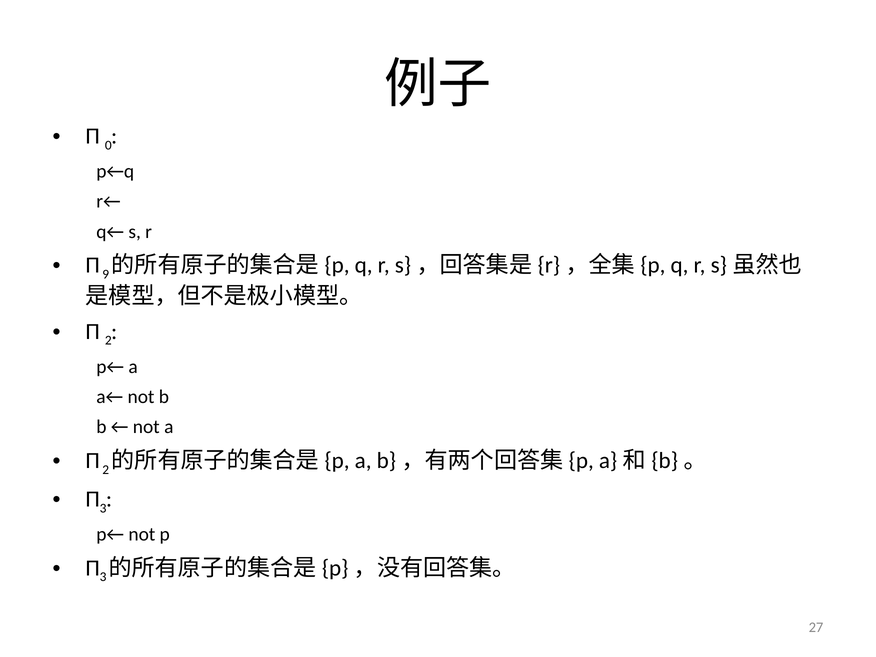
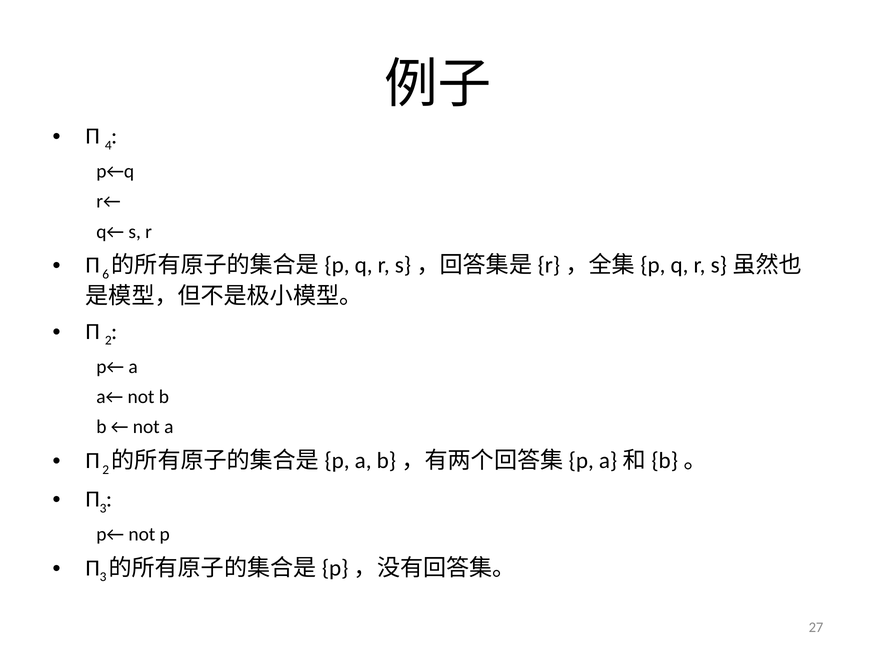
0: 0 -> 4 (108, 145)
9: 9 -> 6 (106, 274)
